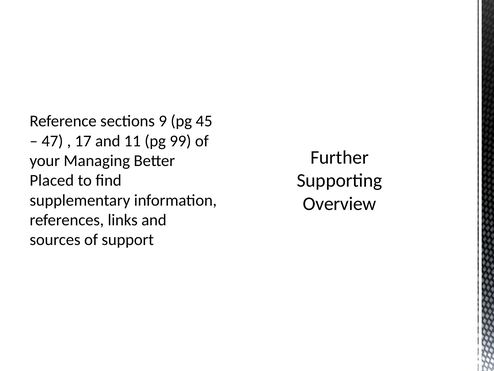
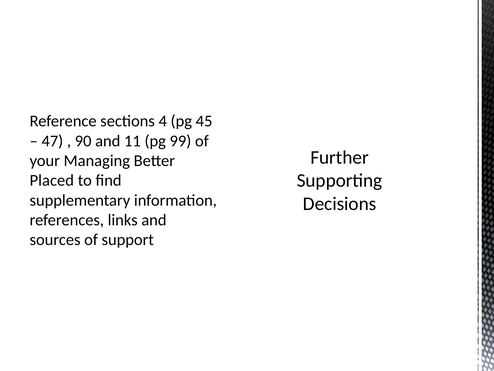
9: 9 -> 4 (163, 121)
17: 17 -> 90 (83, 141)
Overview: Overview -> Decisions (340, 203)
